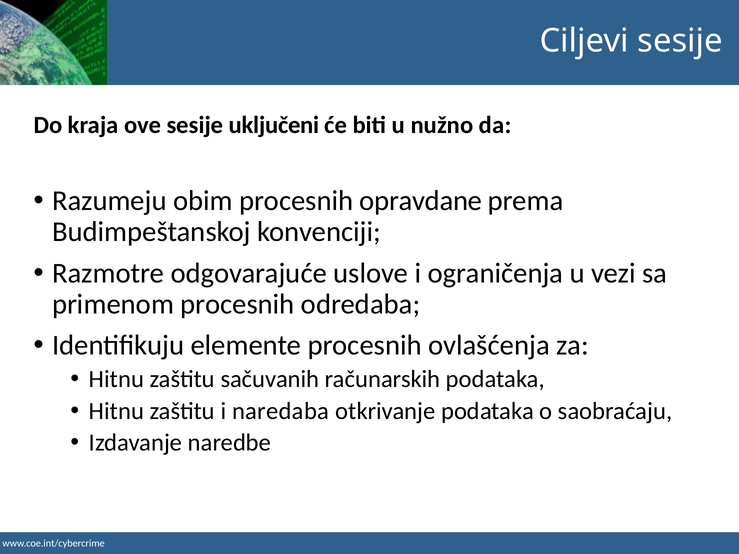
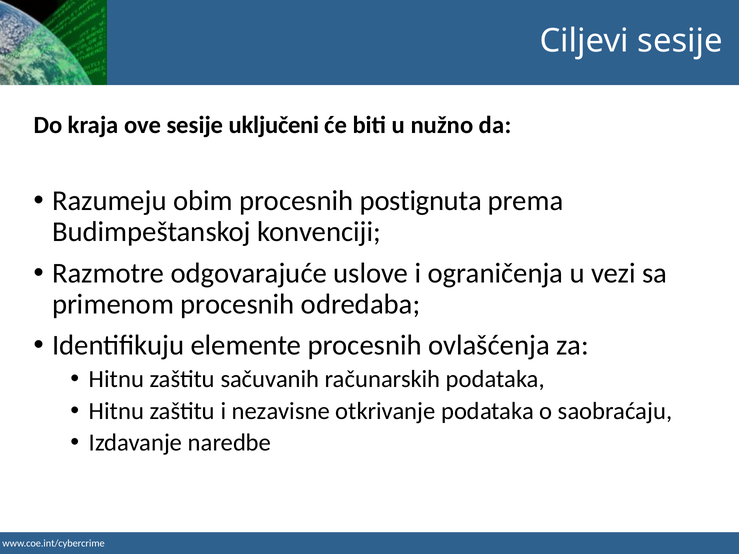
opravdane: opravdane -> postignuta (421, 201)
naredaba: naredaba -> nezavisne (281, 411)
